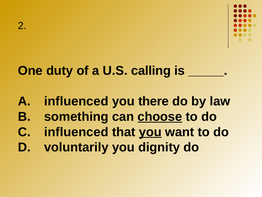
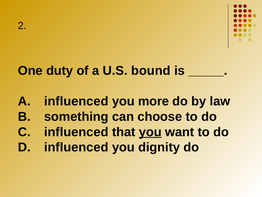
calling: calling -> bound (151, 71)
there: there -> more (154, 101)
choose underline: present -> none (160, 116)
D voluntarily: voluntarily -> influenced (76, 147)
